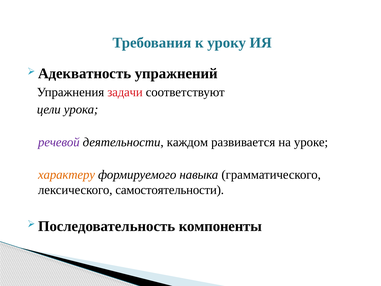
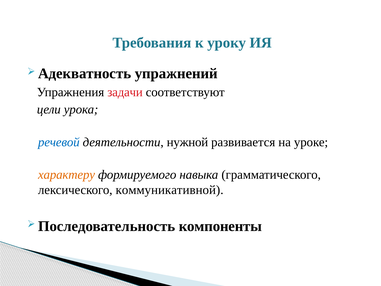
речевой colour: purple -> blue (59, 142)
каждом: каждом -> нужной (187, 142)
самостоятельности: самостоятельности -> коммуникативной (170, 190)
